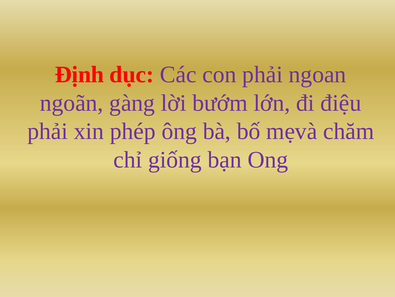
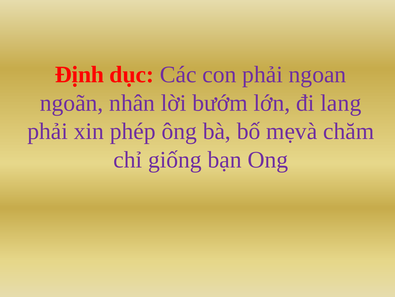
gàng: gàng -> nhân (132, 103)
điệu: điệu -> lang (341, 103)
